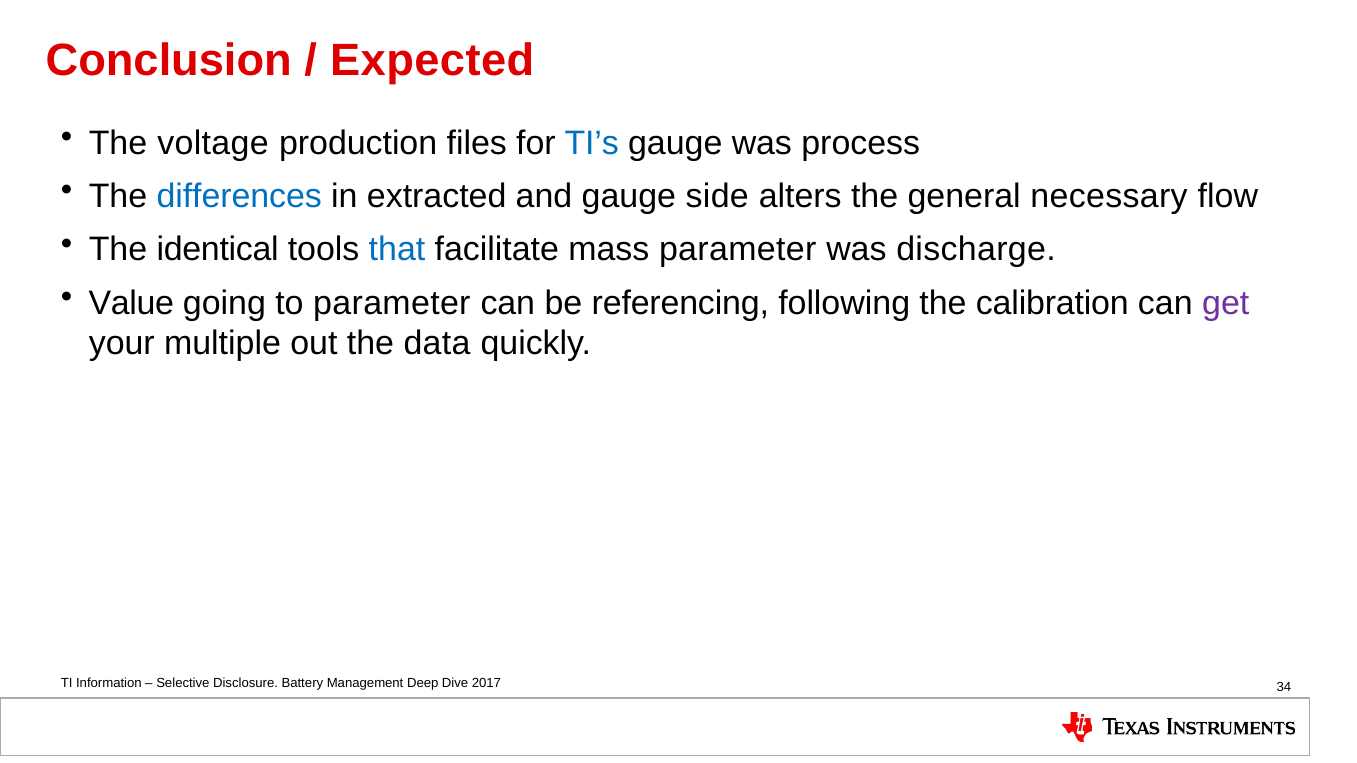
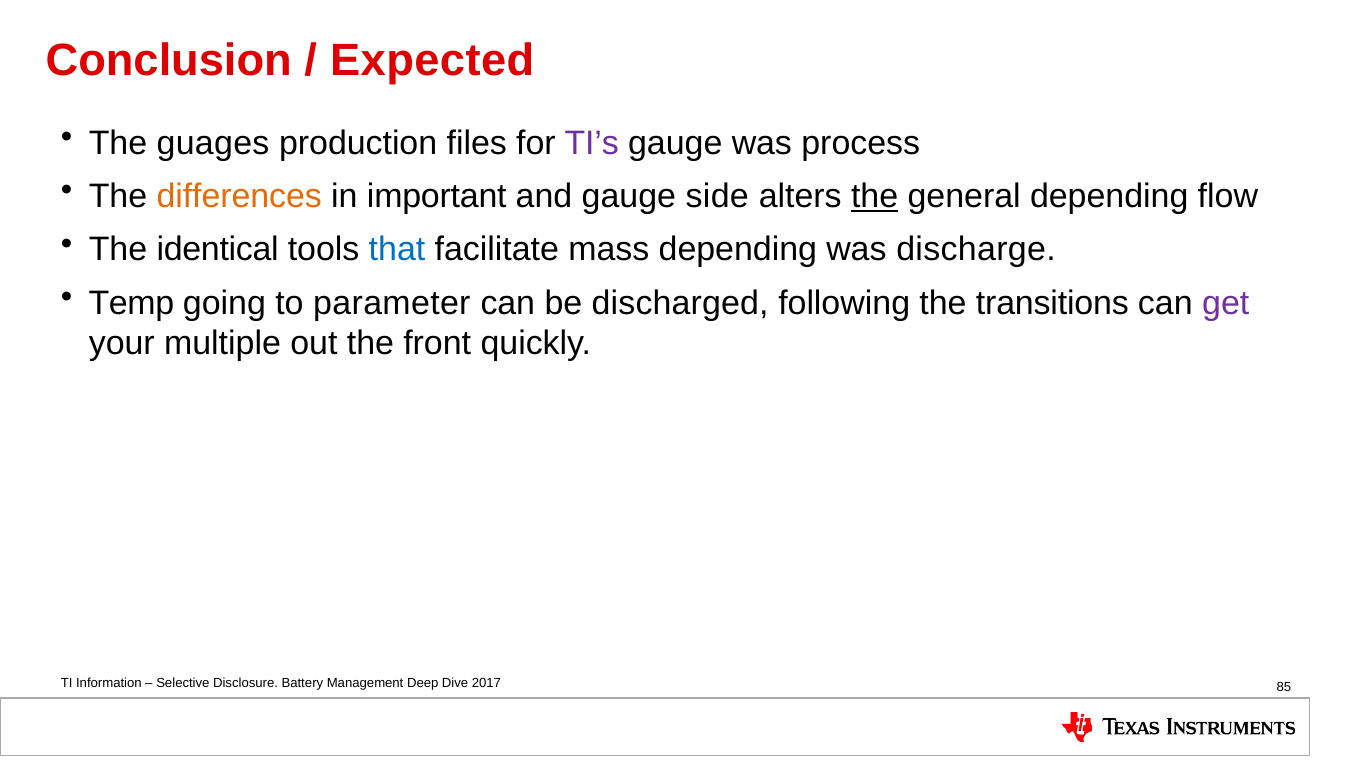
voltage: voltage -> guages (213, 143)
TI’s colour: blue -> purple (592, 143)
differences colour: blue -> orange (239, 196)
extracted: extracted -> important (437, 196)
the underline: none -> present (875, 196)
general necessary: necessary -> depending (1109, 196)
mass parameter: parameter -> depending (738, 250)
Value: Value -> Temp (131, 303)
referencing: referencing -> discharged (680, 303)
calibration: calibration -> transitions (1052, 303)
data: data -> front (437, 344)
34: 34 -> 85 (1284, 688)
